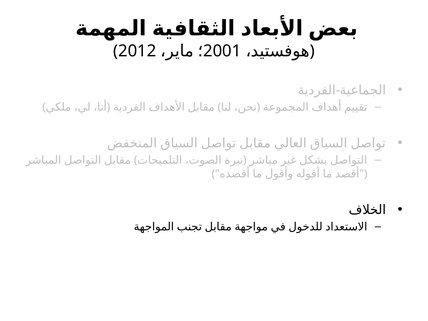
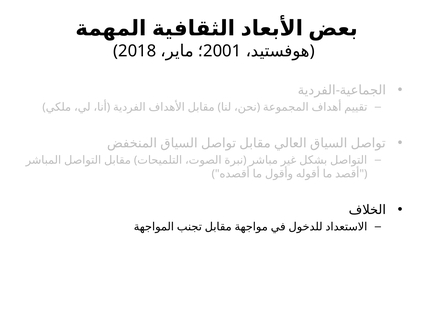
2012: 2012 -> 2018 (137, 51)
